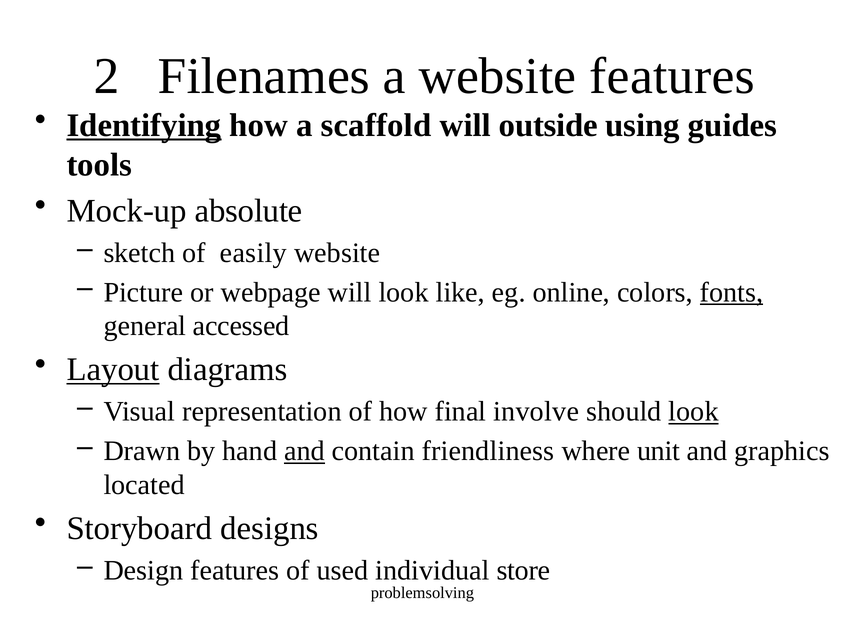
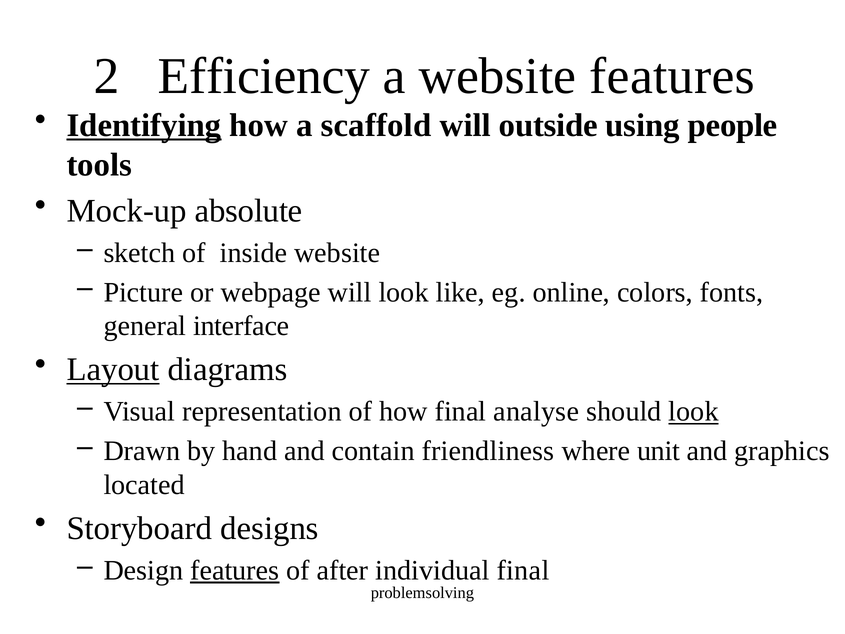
Filenames: Filenames -> Efficiency (264, 76)
guides: guides -> people (733, 125)
easily: easily -> inside (254, 253)
fonts underline: present -> none (732, 292)
accessed: accessed -> interface (241, 326)
involve: involve -> analyse (536, 411)
and underline: present -> none (304, 451)
features underline: none -> present (235, 570)
used: used -> after (343, 570)
individual store: store -> final (523, 570)
